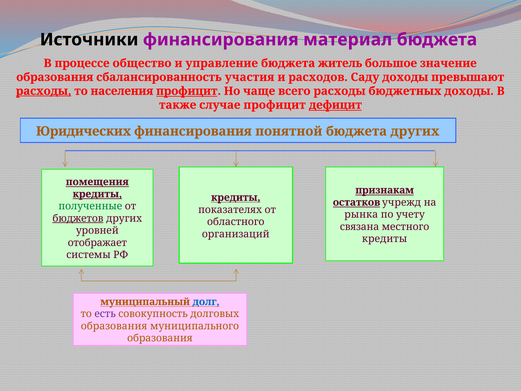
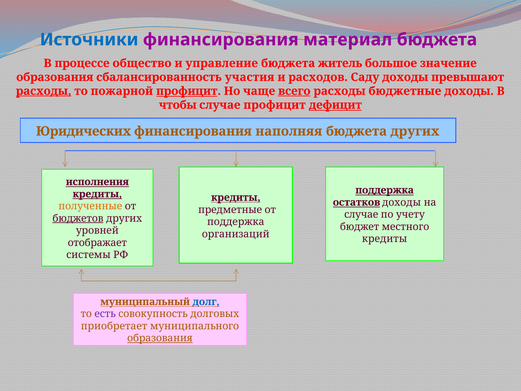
Источники colour: black -> blue (89, 40)
населения: населения -> пожарной (122, 91)
всего underline: none -> present (294, 91)
бюджетных: бюджетных -> бюджетные (405, 91)
также: также -> чтобы (178, 105)
понятной: понятной -> наполняя (289, 131)
помещения: помещения -> исполнения (97, 182)
признакам: признакам -> поддержка (385, 190)
остатков учрежд: учрежд -> доходы (402, 202)
полученные colour: green -> orange (90, 206)
показателях: показателях -> предметные (230, 210)
рынка: рынка -> случае (361, 214)
областного: областного -> поддержка (236, 222)
связана: связана -> бюджет (360, 227)
образования: образования -> приобретает (114, 326)
образования underline: none -> present (160, 338)
